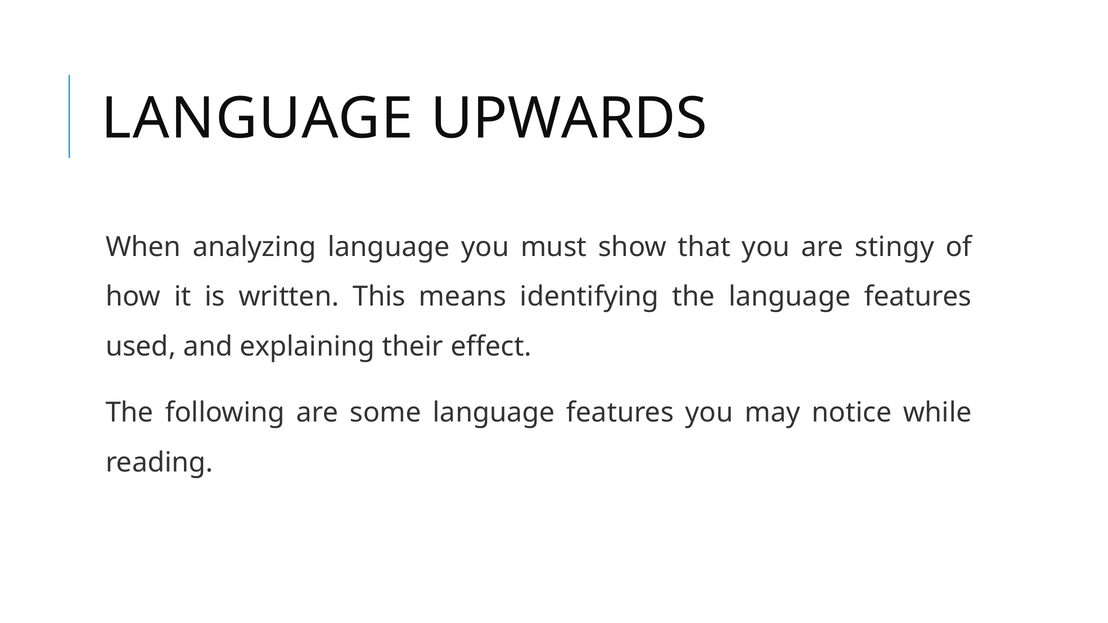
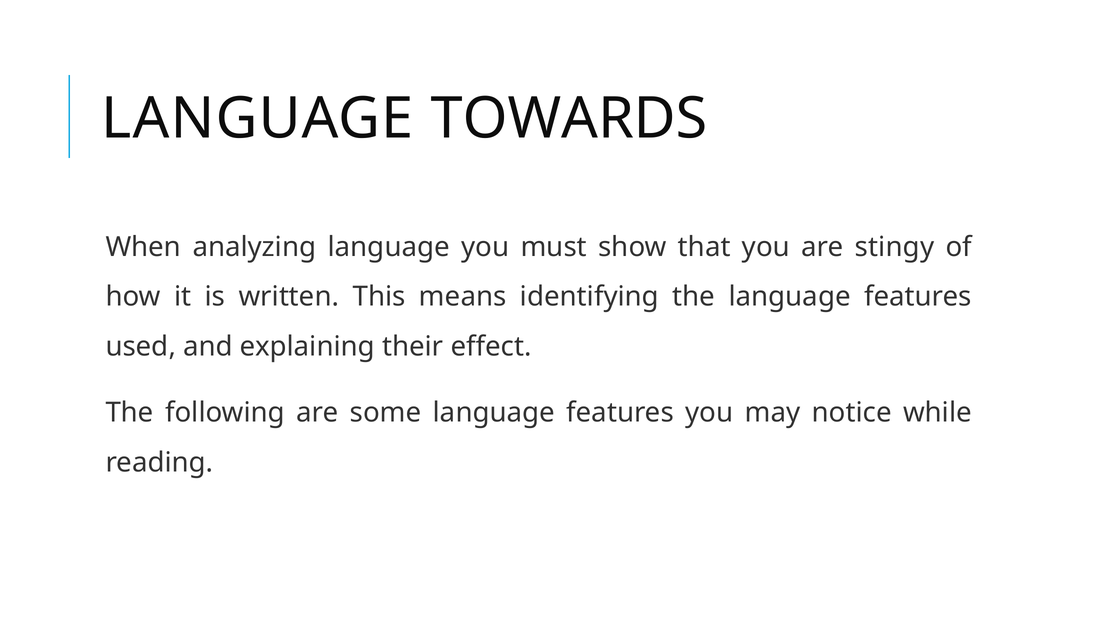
UPWARDS: UPWARDS -> TOWARDS (569, 119)
